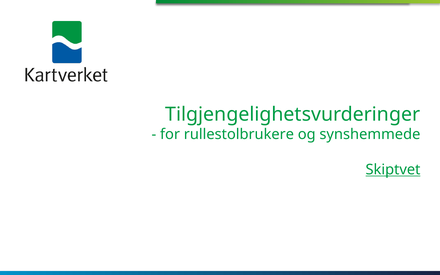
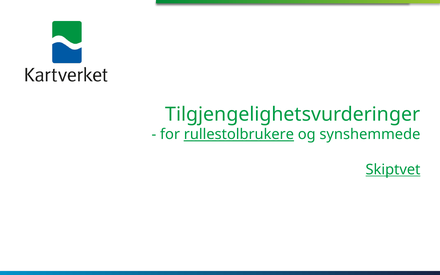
rullestolbrukere underline: none -> present (239, 134)
